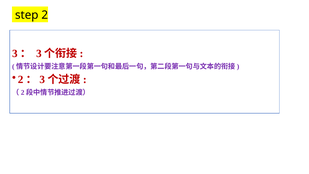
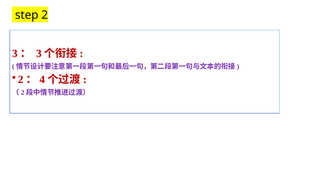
3: 3 -> 4 (42, 79)
